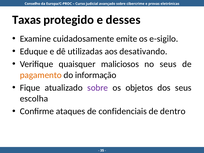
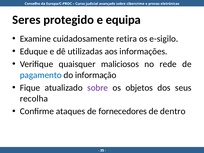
Taxas: Taxas -> Seres (26, 20)
desses: desses -> equipa (123, 20)
emite: emite -> retira (127, 39)
desativando: desativando -> informações (143, 51)
no seus: seus -> rede (168, 64)
pagamento colour: orange -> blue (41, 75)
escolha: escolha -> recolha (34, 99)
confidenciais: confidenciais -> fornecedores (123, 111)
